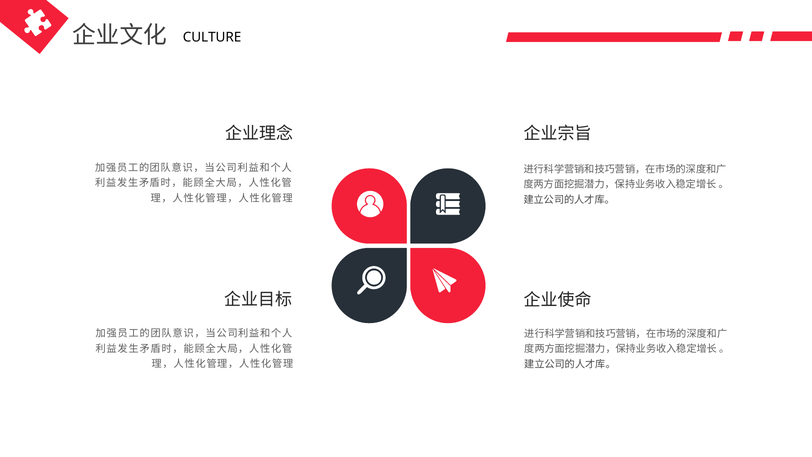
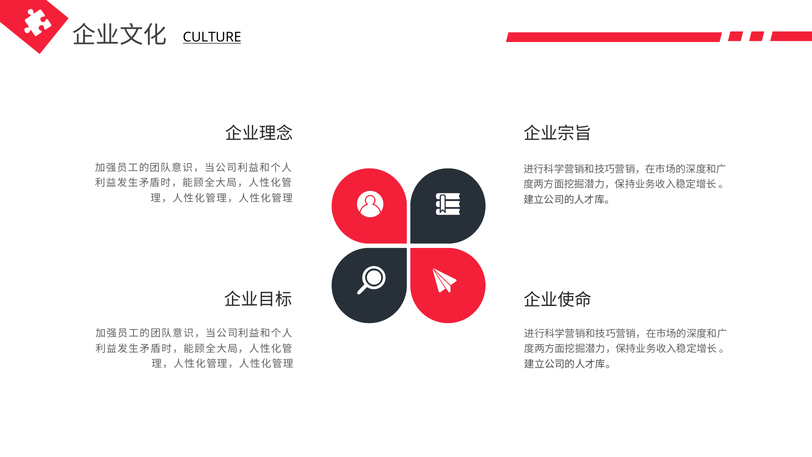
CULTURE underline: none -> present (212, 37)
